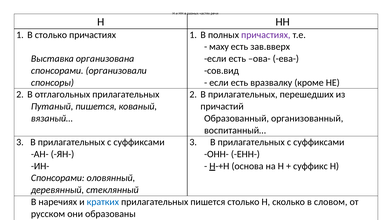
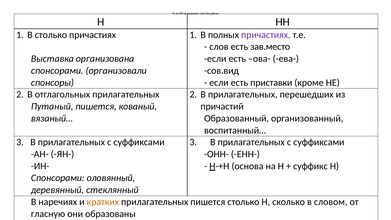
маху: маху -> слов (219, 47)
зав.вверх: зав.вверх -> зав.место (270, 47)
вразвалку: вразвалку -> приставки (271, 83)
кратких colour: blue -> orange (103, 202)
русском: русском -> гласную (48, 214)
